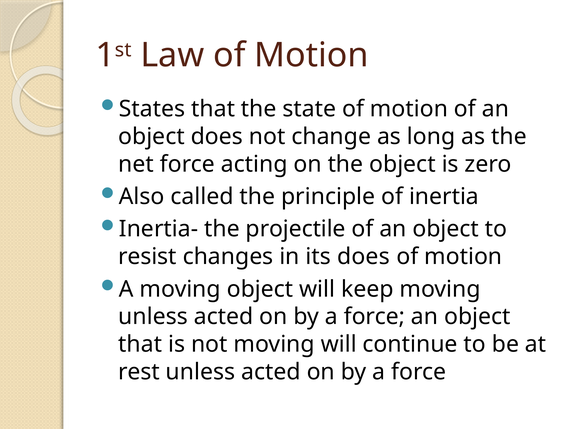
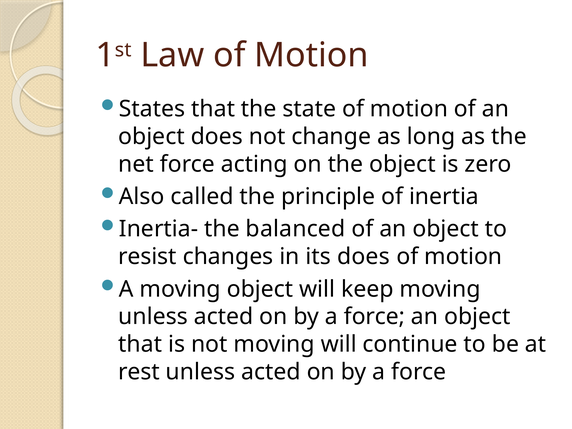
projectile: projectile -> balanced (295, 229)
